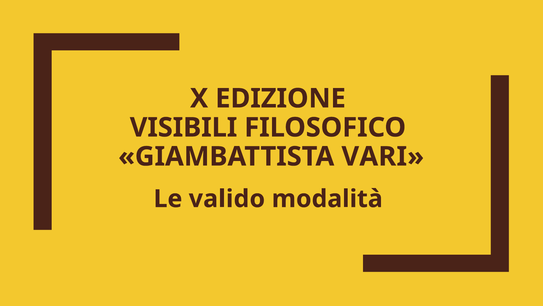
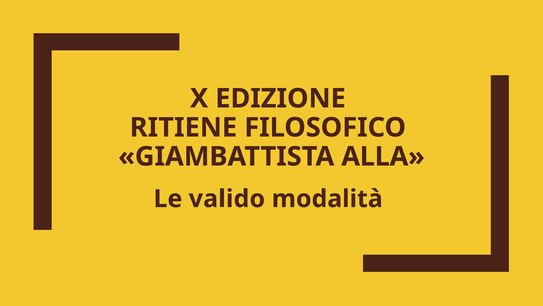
VISIBILI: VISIBILI -> RITIENE (183, 127)
VARI: VARI -> ALLA (383, 156)
